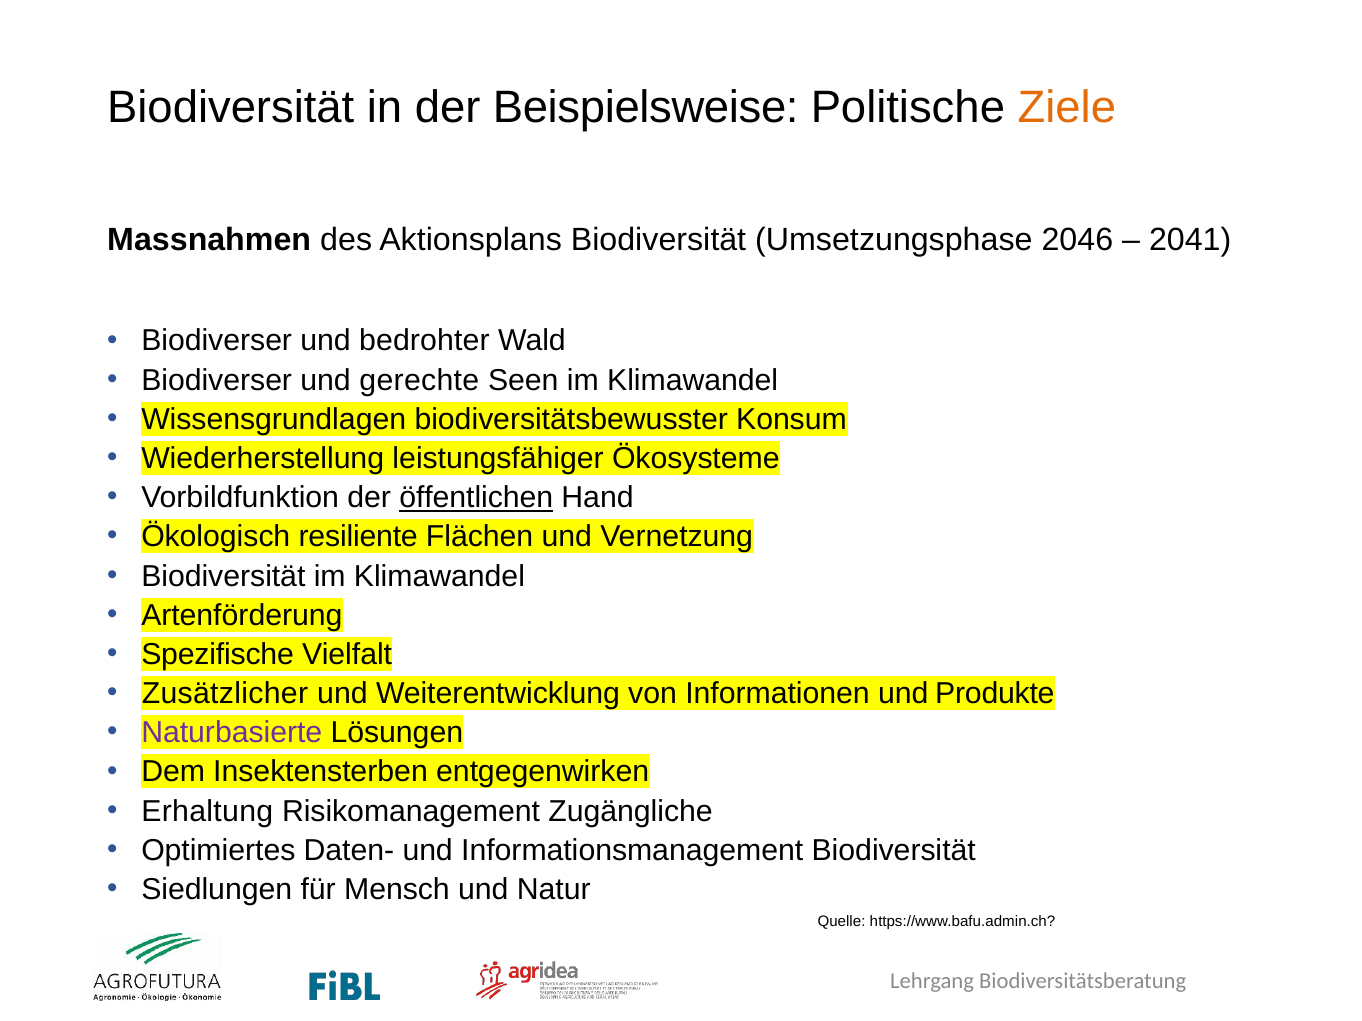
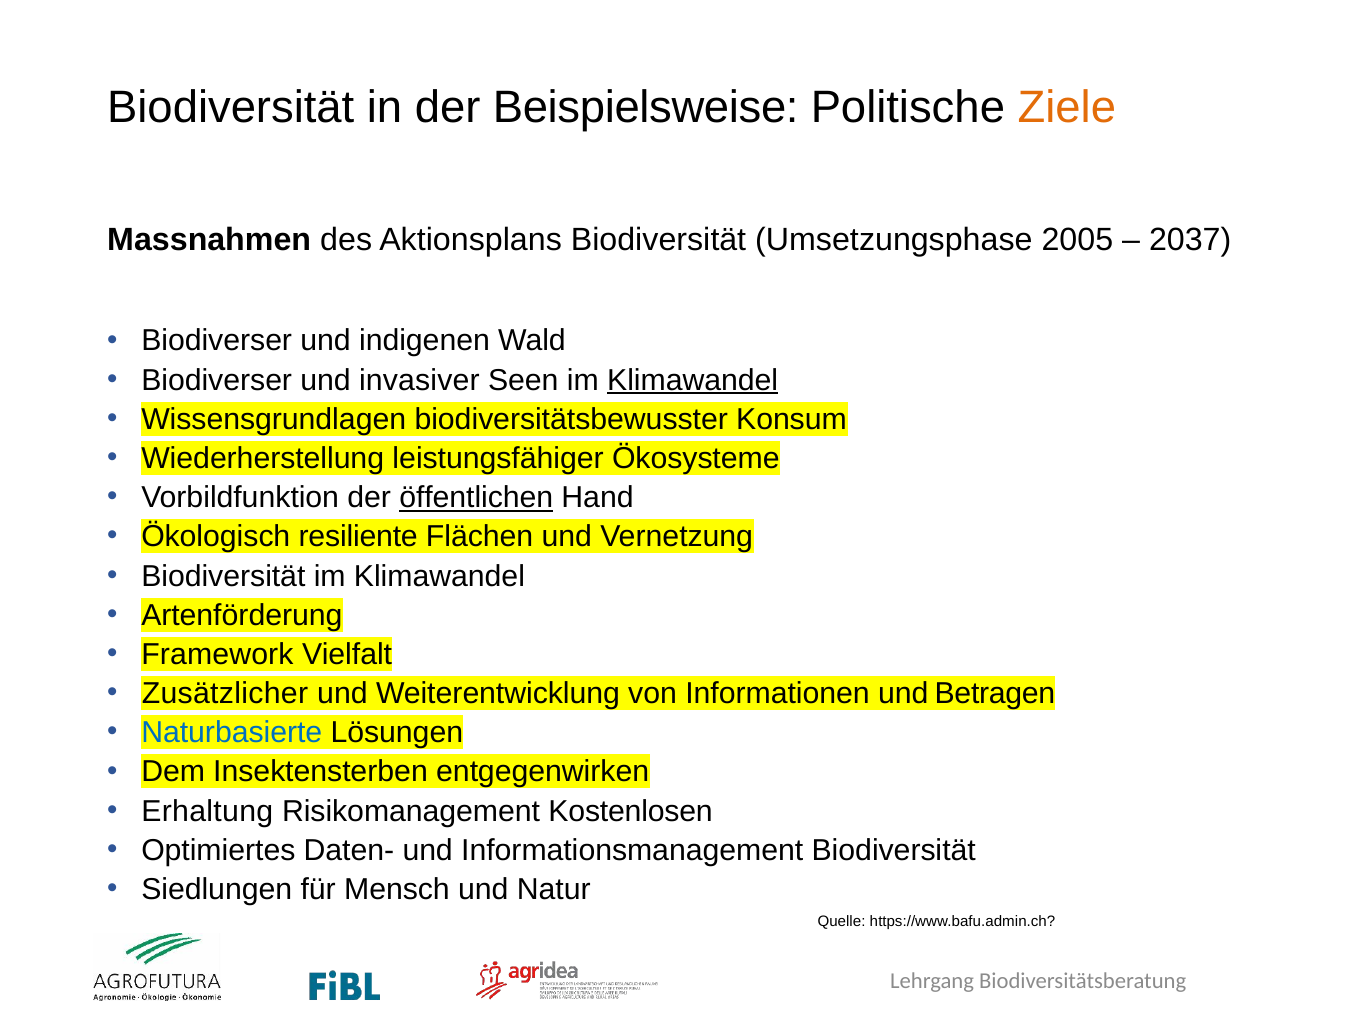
2046: 2046 -> 2005 (1077, 240)
2041: 2041 -> 2037 (1190, 240)
bedrohter: bedrohter -> indigenen (424, 341)
gerechte: gerechte -> invasiver (419, 380)
Klimawandel underline: none -> present (693, 380)
Spezifische: Spezifische -> Framework (217, 655)
Produkte: Produkte -> Betragen (995, 694)
Naturbasierte colour: purple -> blue (232, 733)
Zugängliche: Zugängliche -> Kostenlosen (631, 812)
